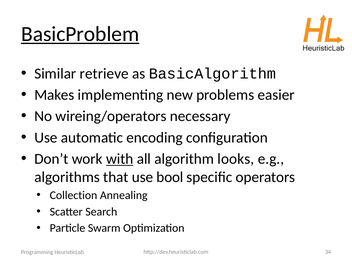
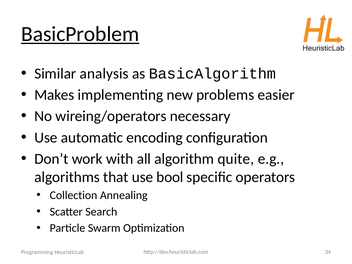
retrieve: retrieve -> analysis (104, 74)
with underline: present -> none (120, 159)
looks: looks -> quite (236, 159)
